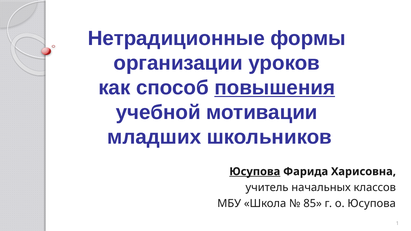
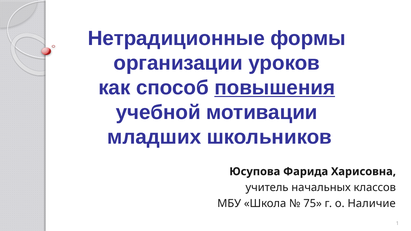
Юсупова underline: present -> none (255, 172)
85: 85 -> 75 (313, 204)
о Юсупова: Юсупова -> Наличие (372, 204)
